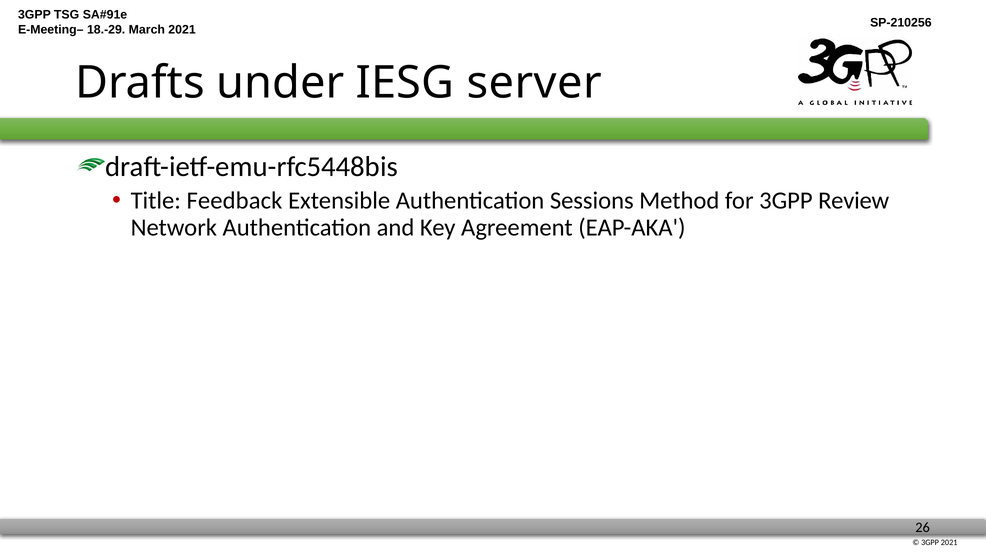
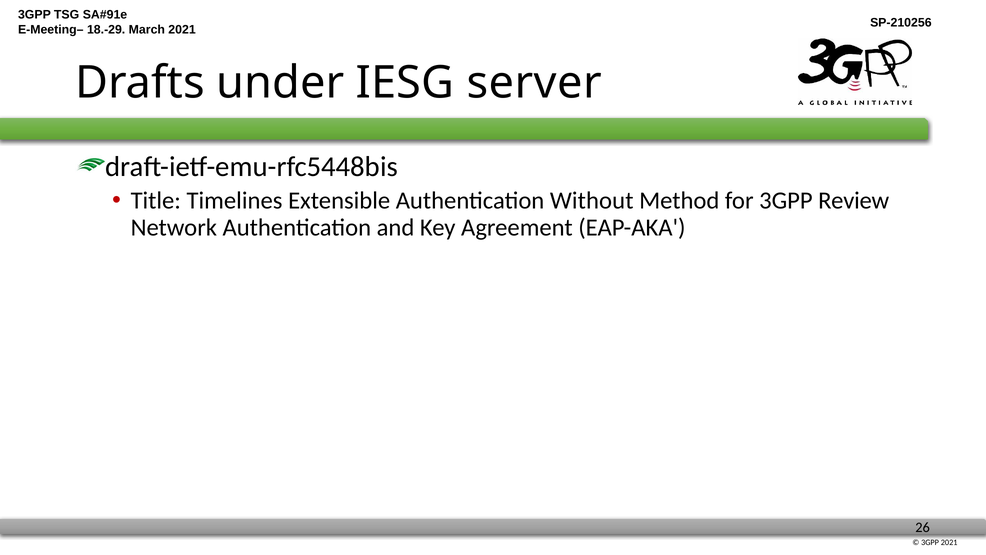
Feedback: Feedback -> Timelines (234, 201)
Sessions: Sessions -> Without (592, 201)
